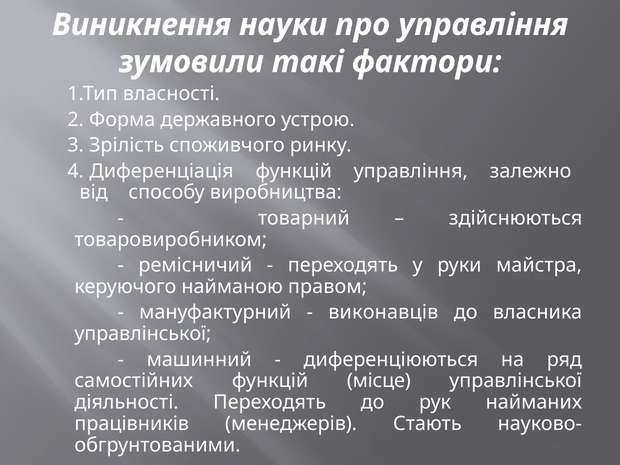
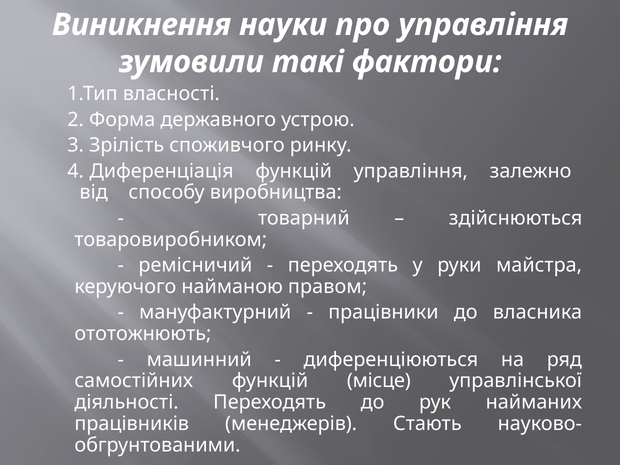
виконавців: виконавців -> працівники (383, 312)
управлінської: управлінської -> ототожнюють (143, 334)
